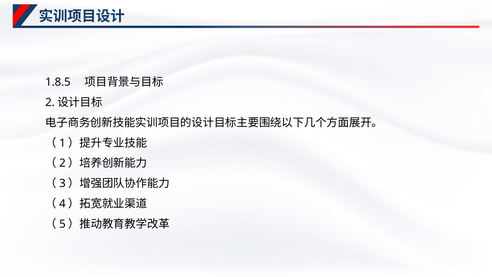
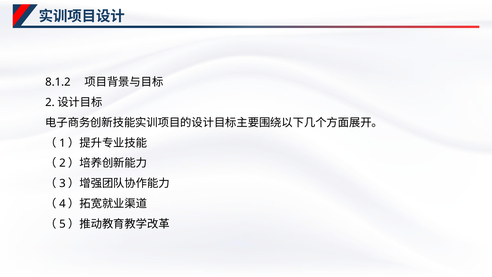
1.8.5: 1.8.5 -> 8.1.2 (58, 82)
